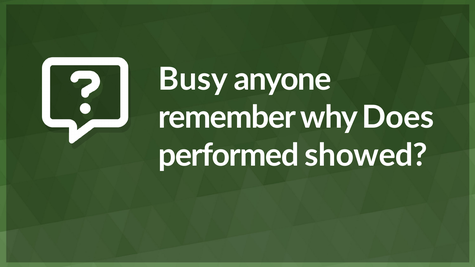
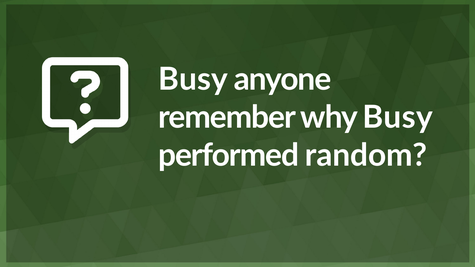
why Does: Does -> Busy (398, 118)
showed: showed -> random (366, 156)
